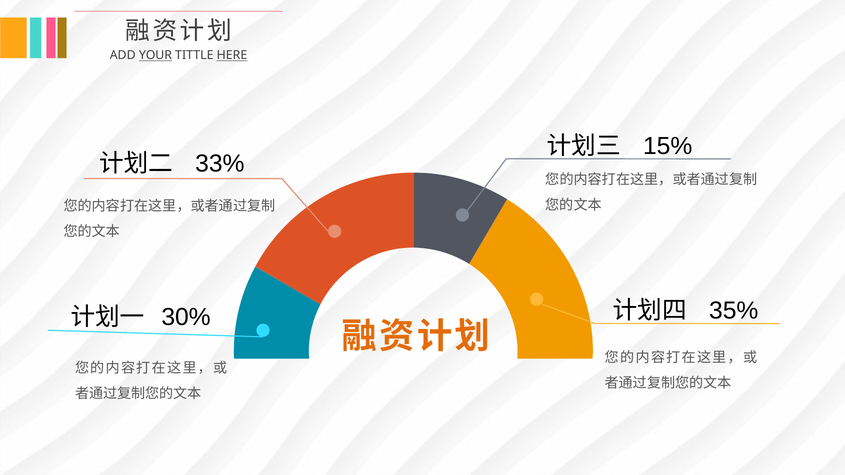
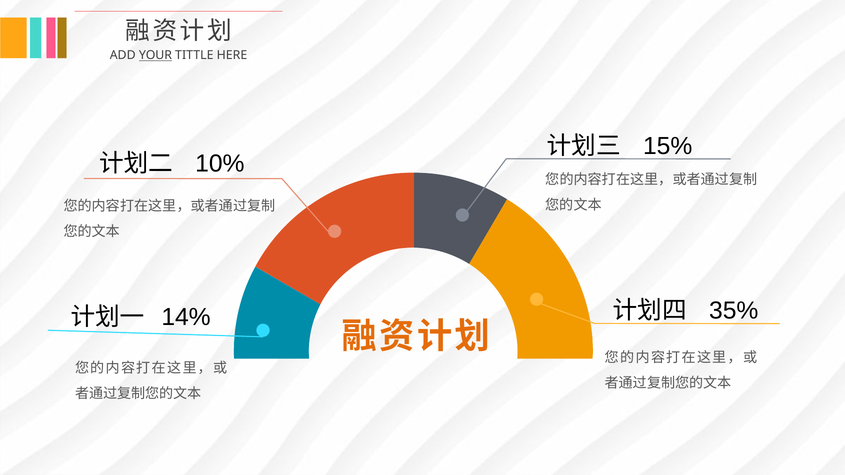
HERE underline: present -> none (232, 55)
33%: 33% -> 10% (220, 164)
30%: 30% -> 14% (186, 317)
